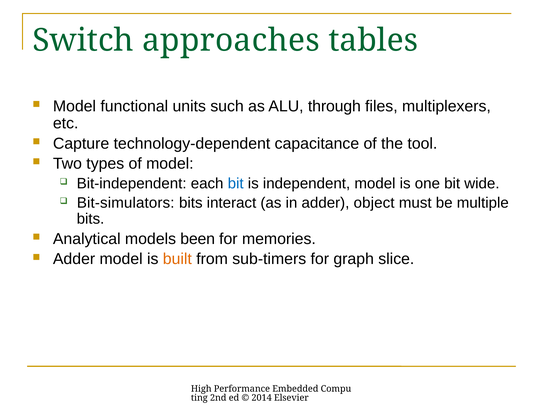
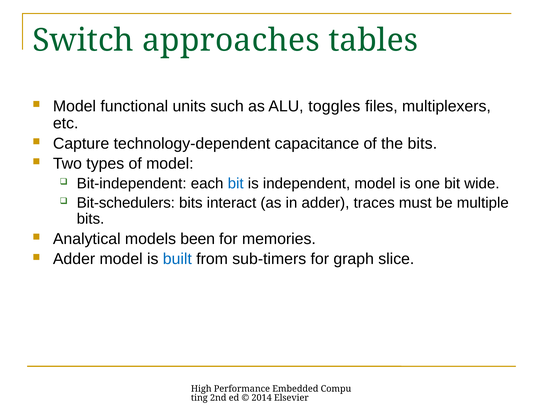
through: through -> toggles (334, 106)
the tool: tool -> bits (422, 144)
Bit-simulators: Bit-simulators -> Bit-schedulers (126, 203)
object: object -> traces (374, 203)
built colour: orange -> blue (177, 259)
